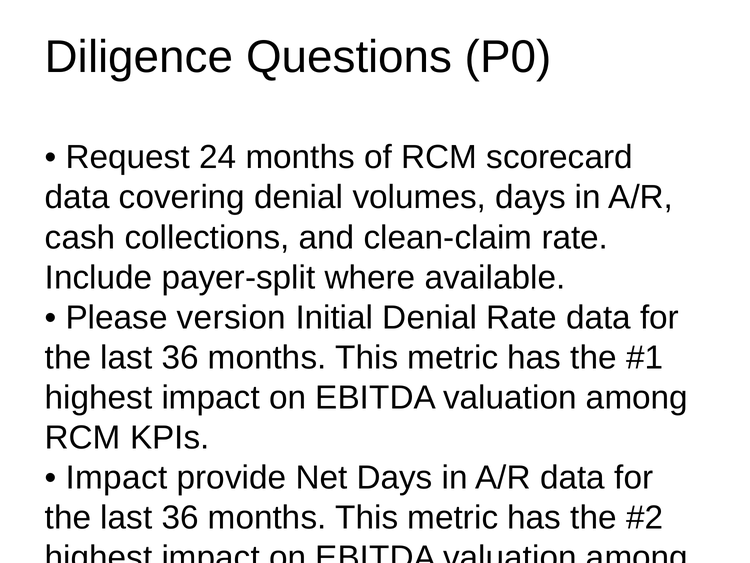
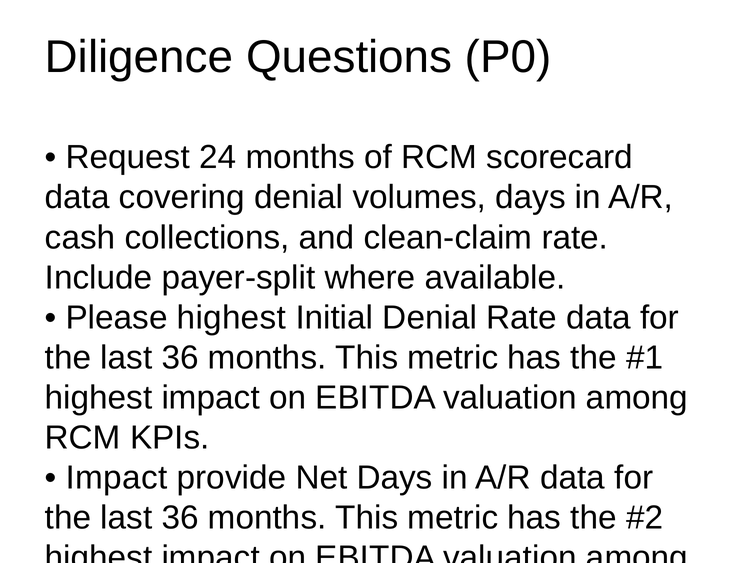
Please version: version -> highest (231, 317)
